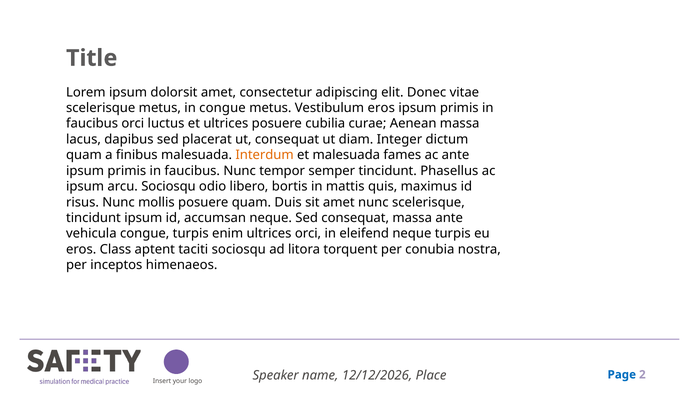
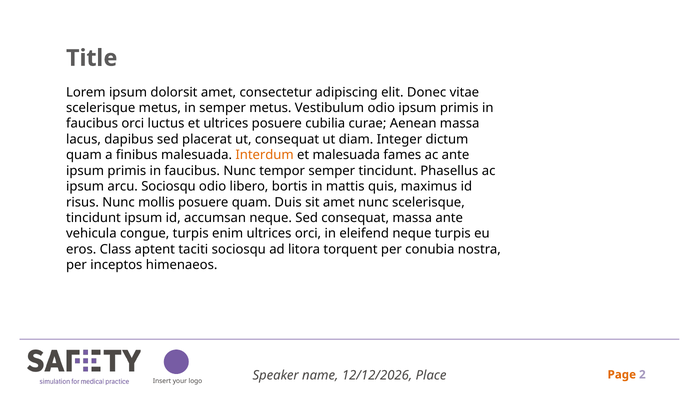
in congue: congue -> semper (223, 108)
Vestibulum eros: eros -> odio (381, 108)
Page colour: blue -> orange (622, 375)
